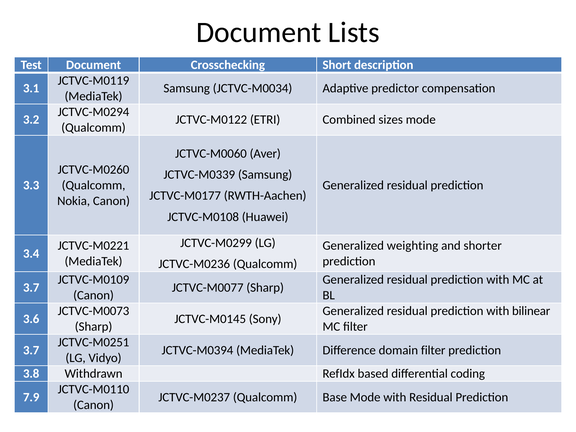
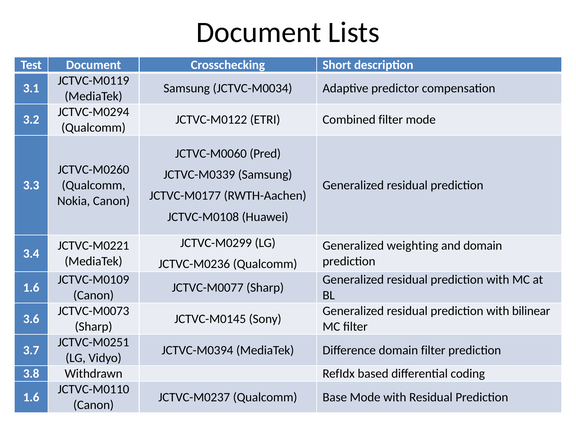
Combined sizes: sizes -> filter (391, 120)
Aver: Aver -> Pred (265, 154)
and shorter: shorter -> domain (483, 246)
3.7: 3.7 -> 1.6 (31, 287)
7.9: 7.9 -> 1.6 (31, 397)
